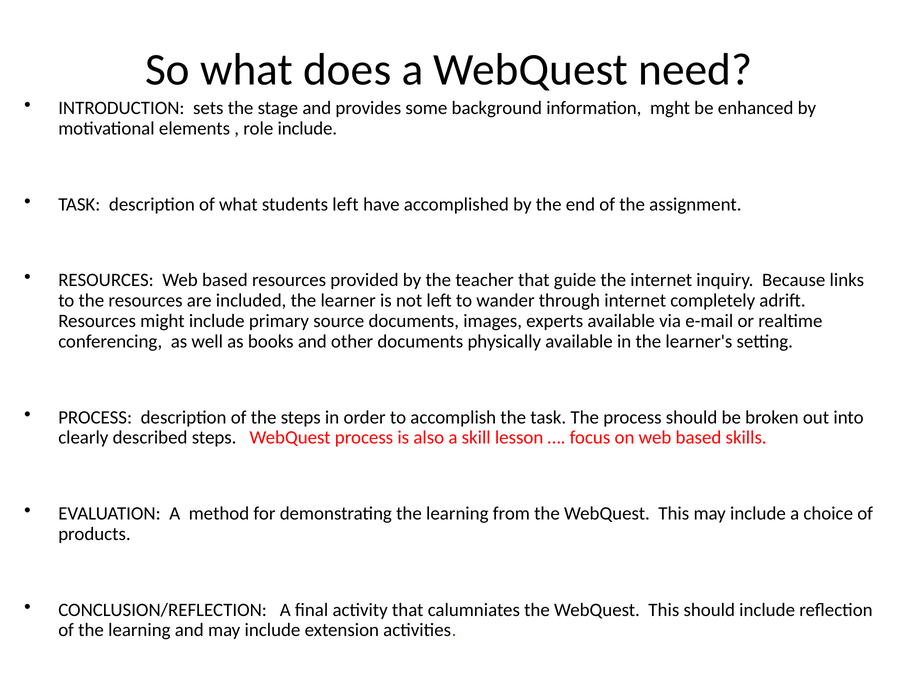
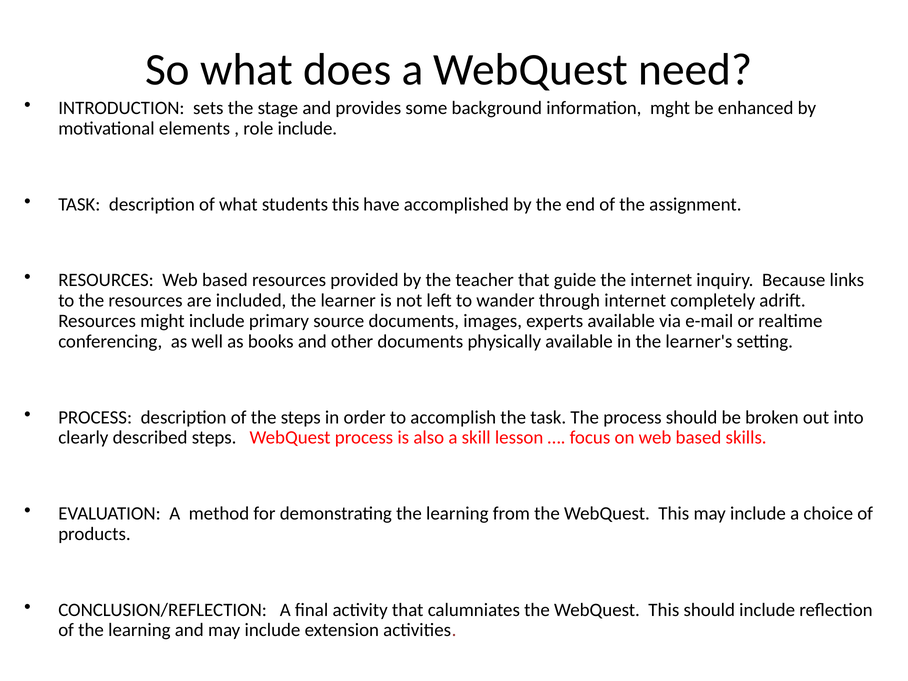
students left: left -> this (346, 204)
